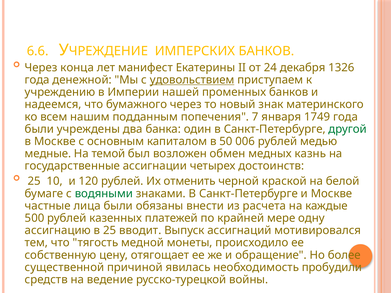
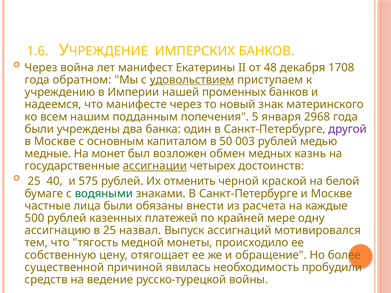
6.6: 6.6 -> 1.6 (38, 51)
конца: конца -> война (77, 68)
24: 24 -> 48 (270, 68)
1326: 1326 -> 1708 (341, 68)
денежной: денежной -> обратном (82, 80)
бумажного: бумажного -> манифесте (136, 105)
7: 7 -> 5 (255, 117)
1749: 1749 -> 2968 (317, 117)
другой colour: green -> purple (348, 129)
006: 006 -> 003 (245, 141)
темой: темой -> монет (108, 154)
ассигнации underline: none -> present (155, 166)
10: 10 -> 40 (55, 181)
120: 120 -> 575 (88, 181)
вводит: вводит -> назвал (140, 231)
